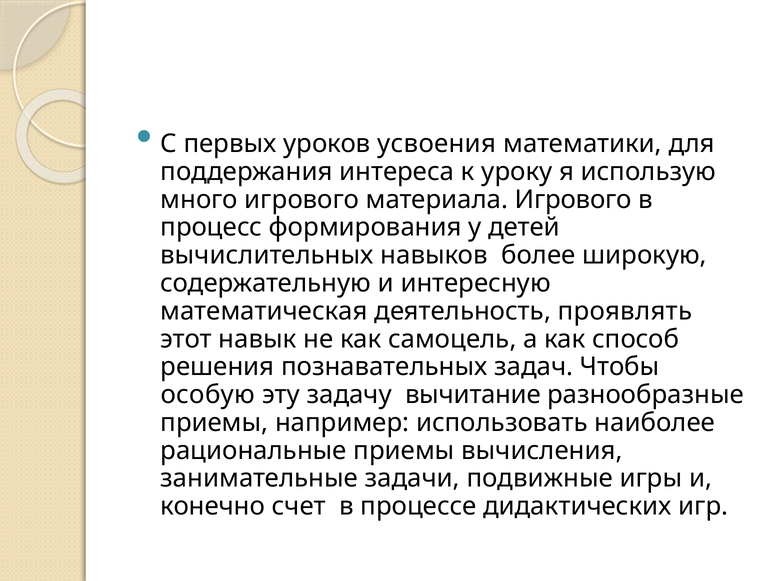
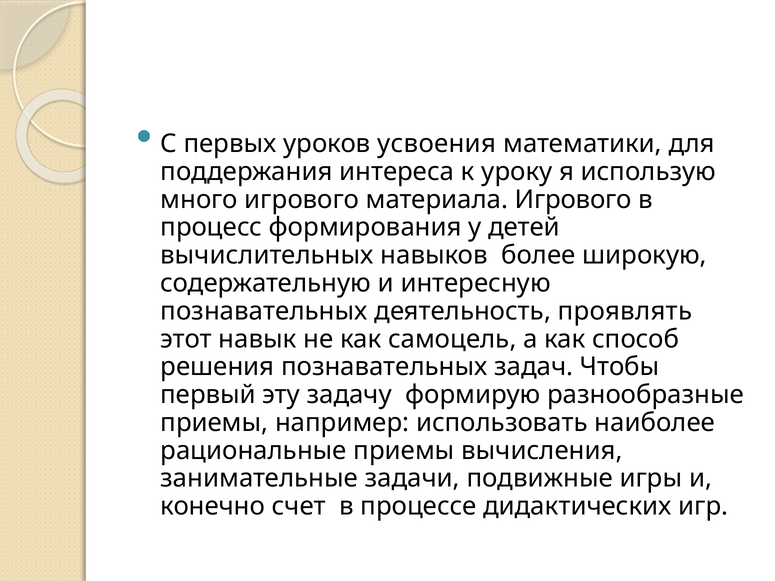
математическая: математическая -> познавательных (264, 311)
особую: особую -> первый (208, 395)
вычитание: вычитание -> формирую (473, 395)
